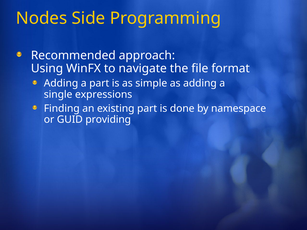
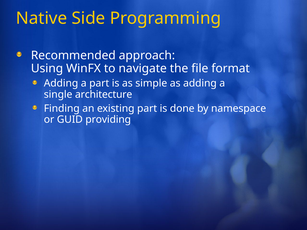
Nodes: Nodes -> Native (42, 18)
expressions: expressions -> architecture (104, 95)
